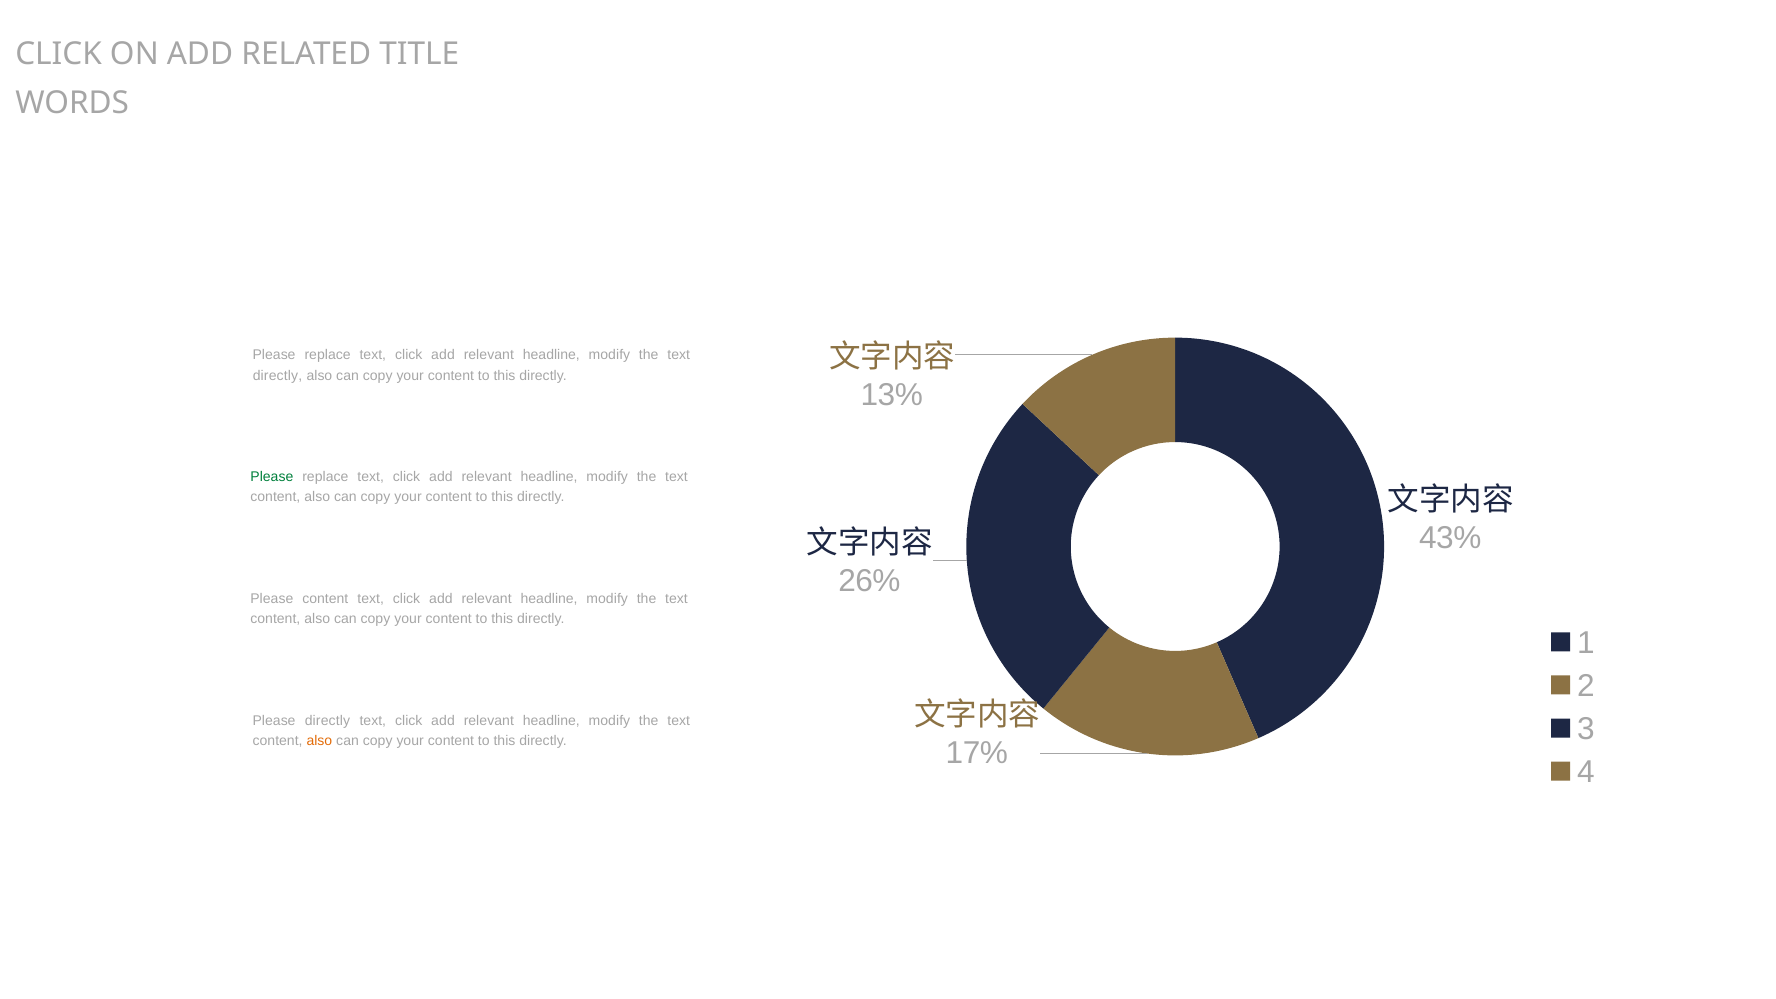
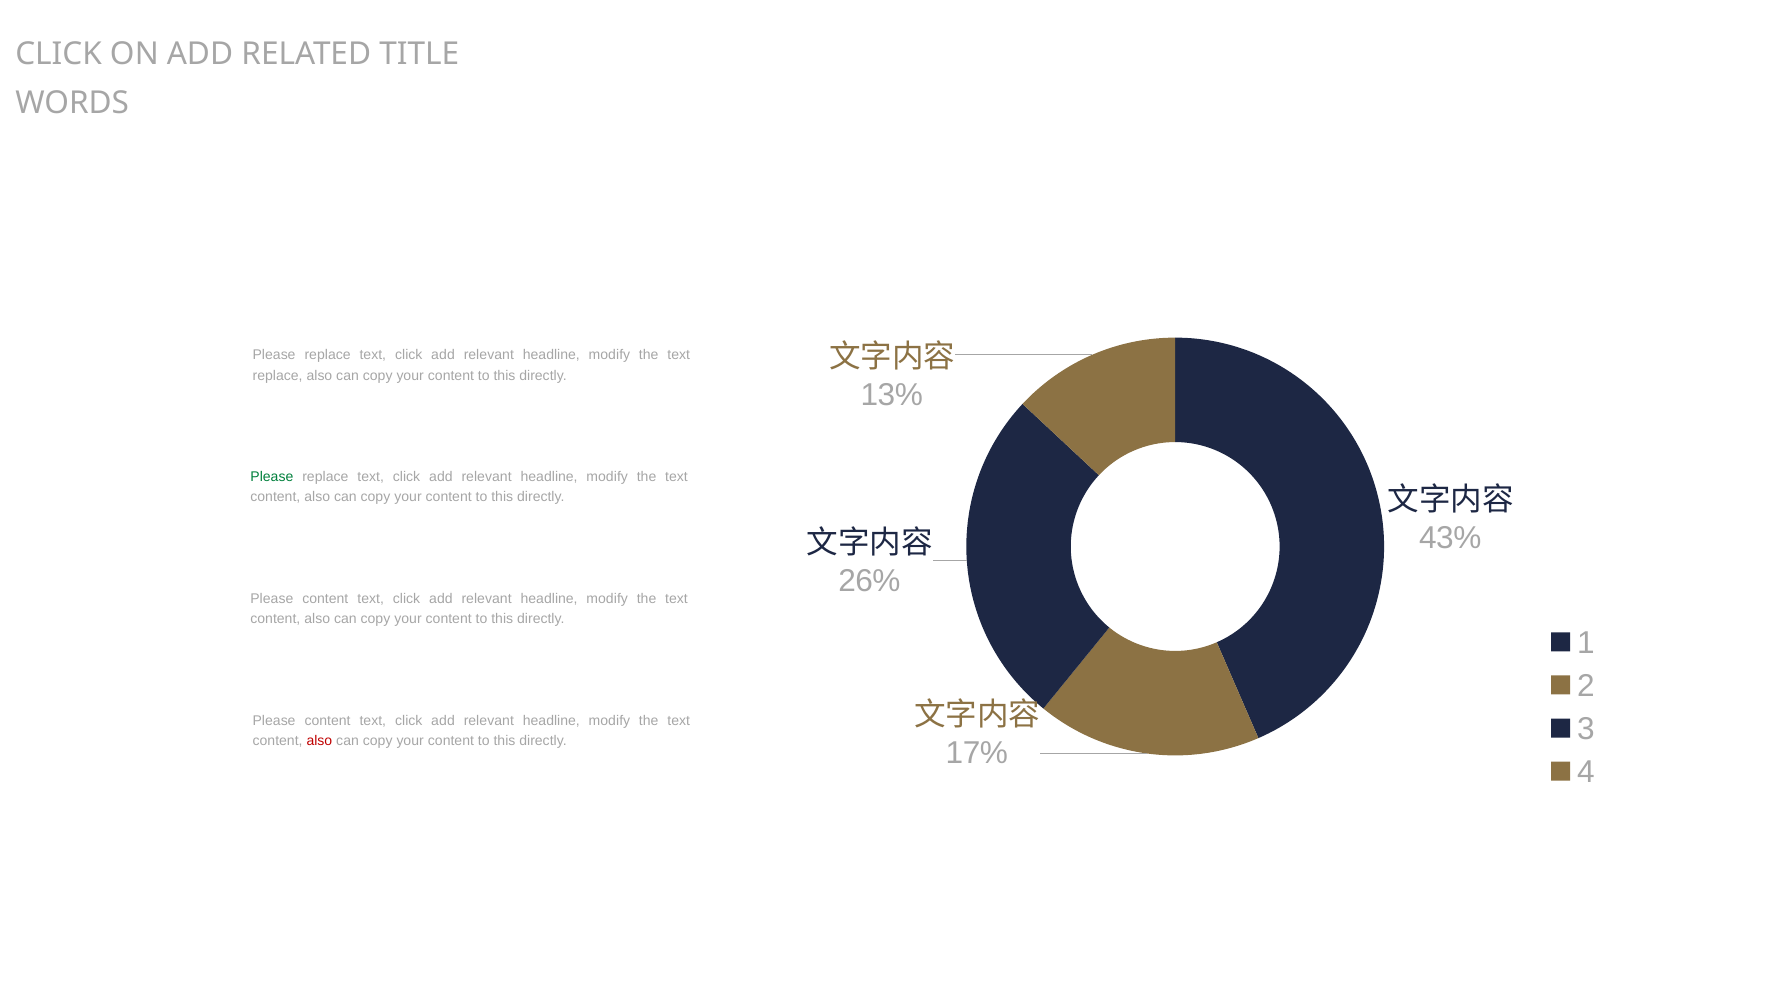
directly: directly -> replace (278, 375)
directly: directly -> content (328, 721)
also colour: orange -> red (319, 741)
